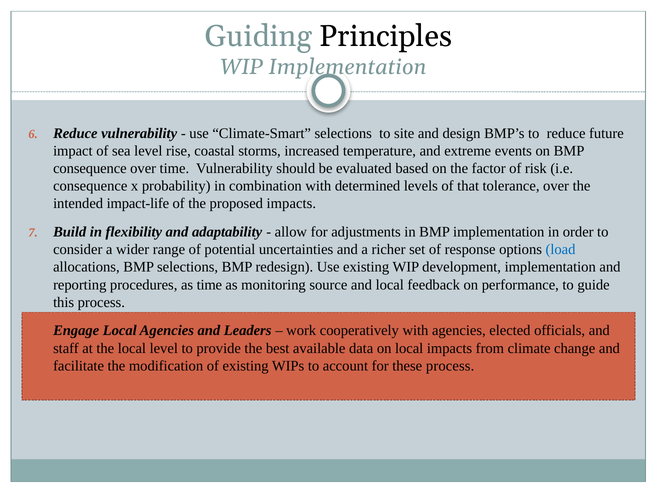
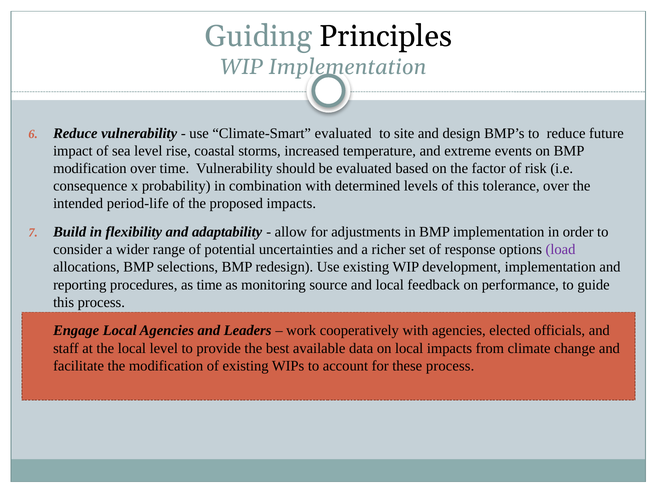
Climate-Smart selections: selections -> evaluated (343, 134)
consequence: consequence -> modification (90, 169)
of that: that -> this (468, 186)
impact-life: impact-life -> period-life (138, 204)
load colour: blue -> purple (561, 250)
